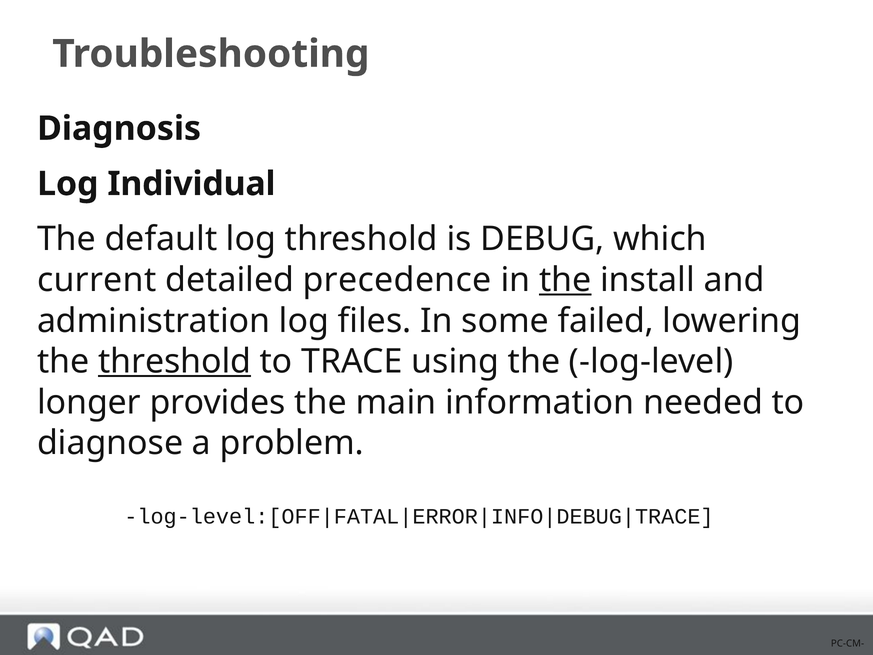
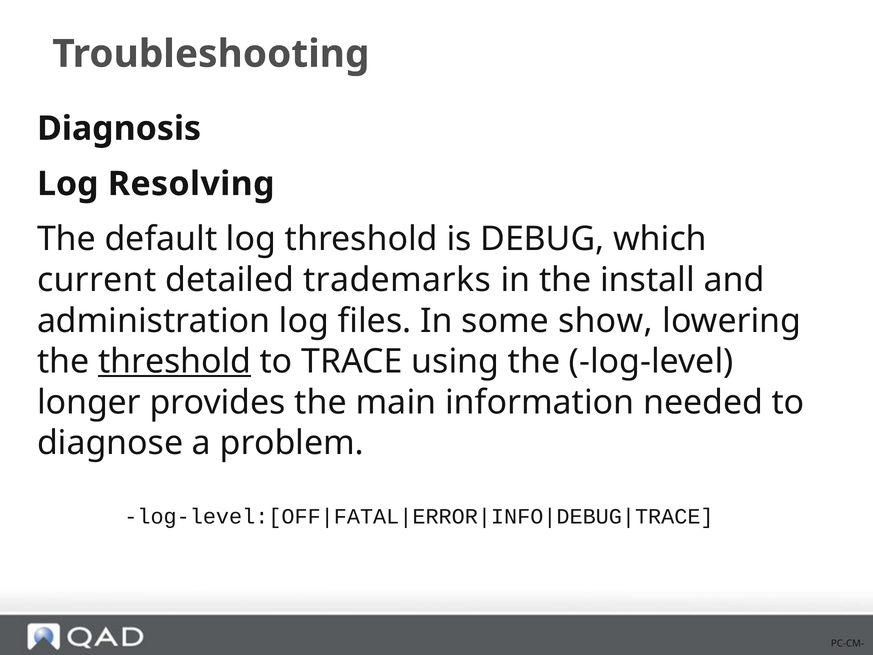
Individual: Individual -> Resolving (191, 184)
precedence: precedence -> trademarks (397, 280)
the underline: present -> none (565, 280)
failed: failed -> show (606, 321)
